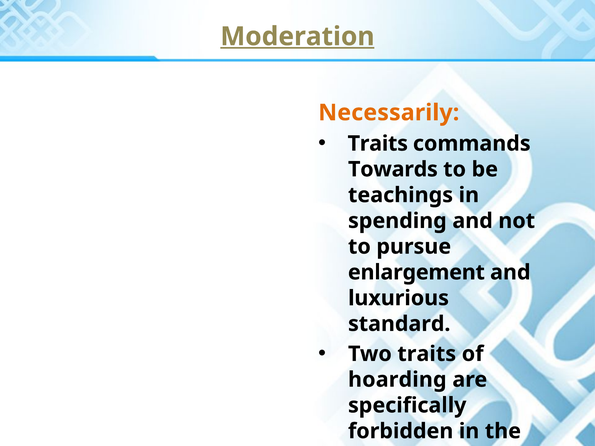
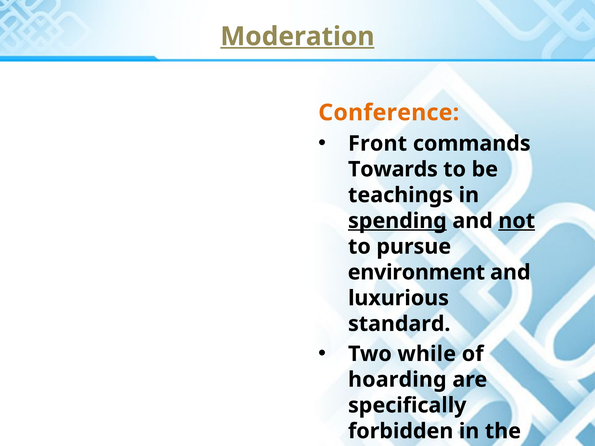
Necessarily: Necessarily -> Conference (389, 113)
Traits: Traits -> Front (378, 144)
spending underline: none -> present (397, 221)
not underline: none -> present (517, 221)
enlargement: enlargement -> environment (416, 272)
Two traits: traits -> while (427, 354)
